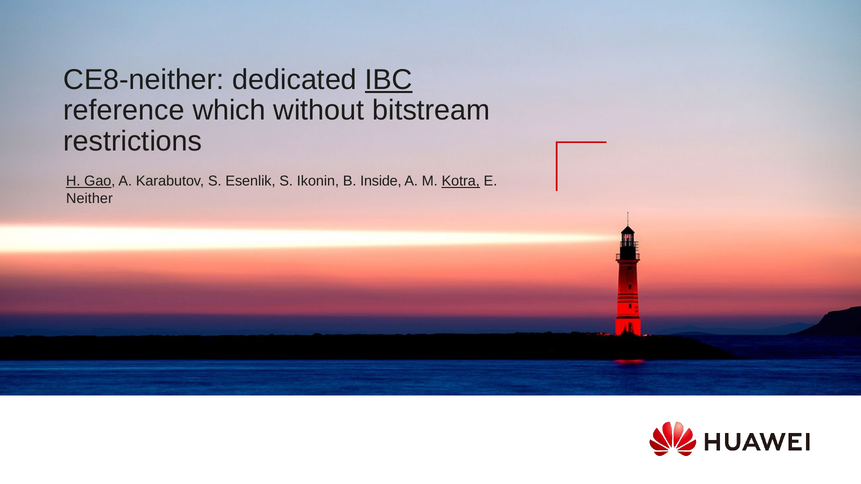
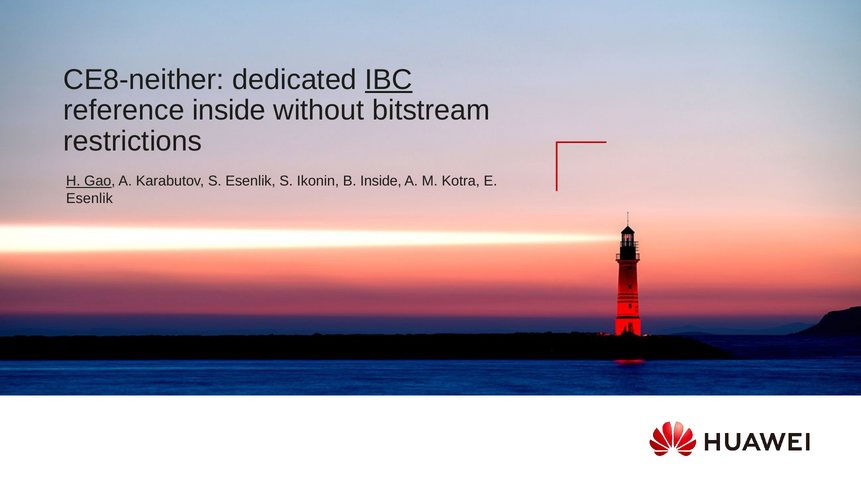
reference which: which -> inside (229, 111)
Kotra underline: present -> none (461, 181)
Neither: Neither -> Esenlik (89, 198)
